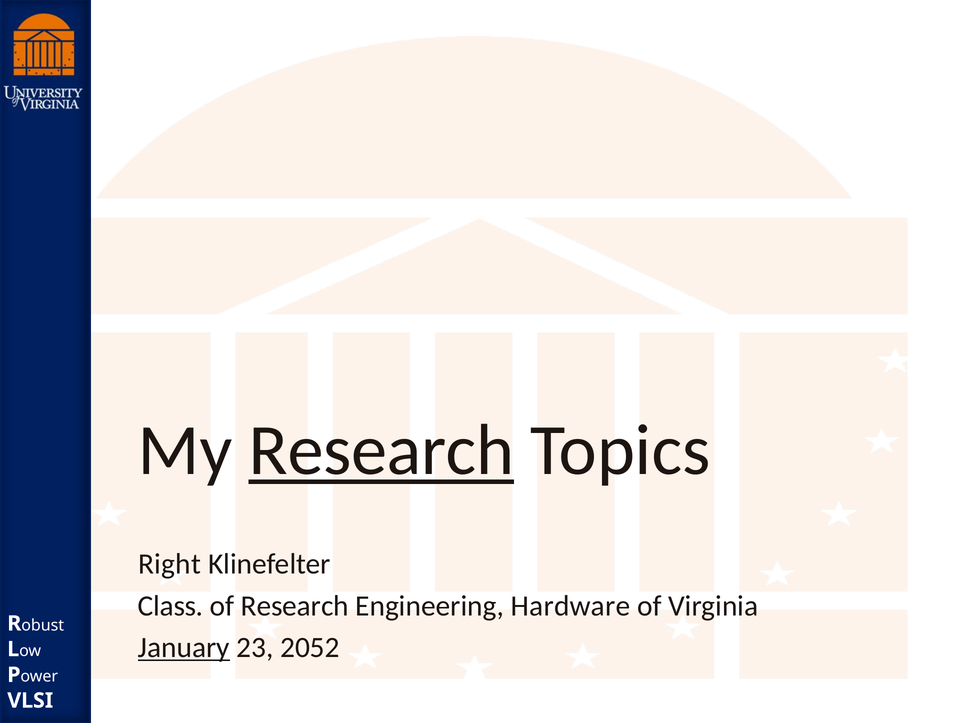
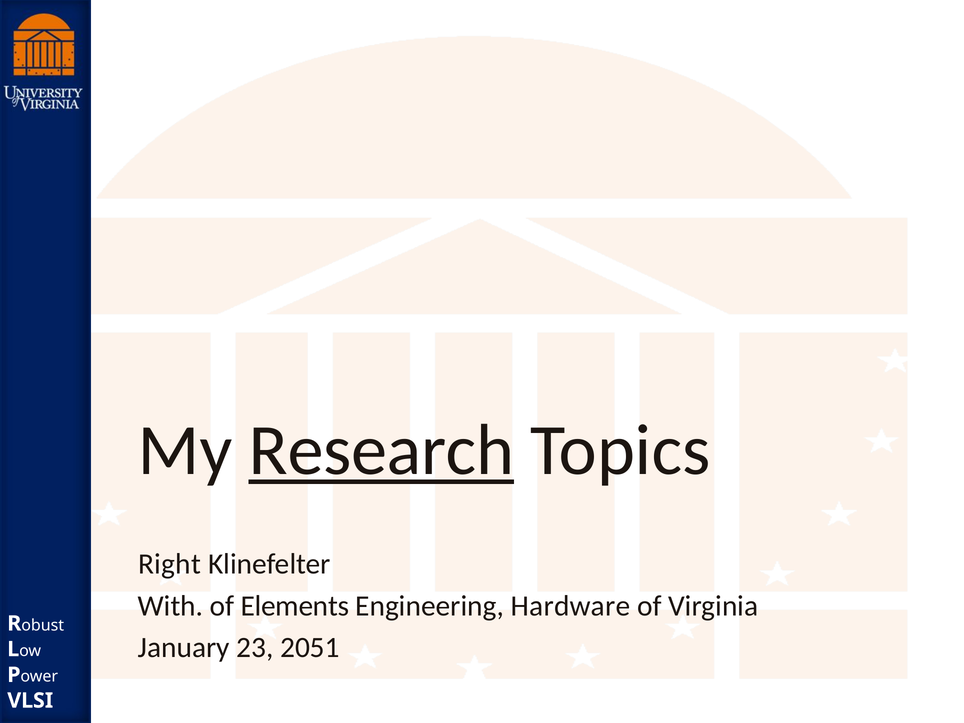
Class: Class -> With (171, 606)
of Research: Research -> Elements (295, 606)
January underline: present -> none (184, 648)
2052: 2052 -> 2051 (310, 648)
